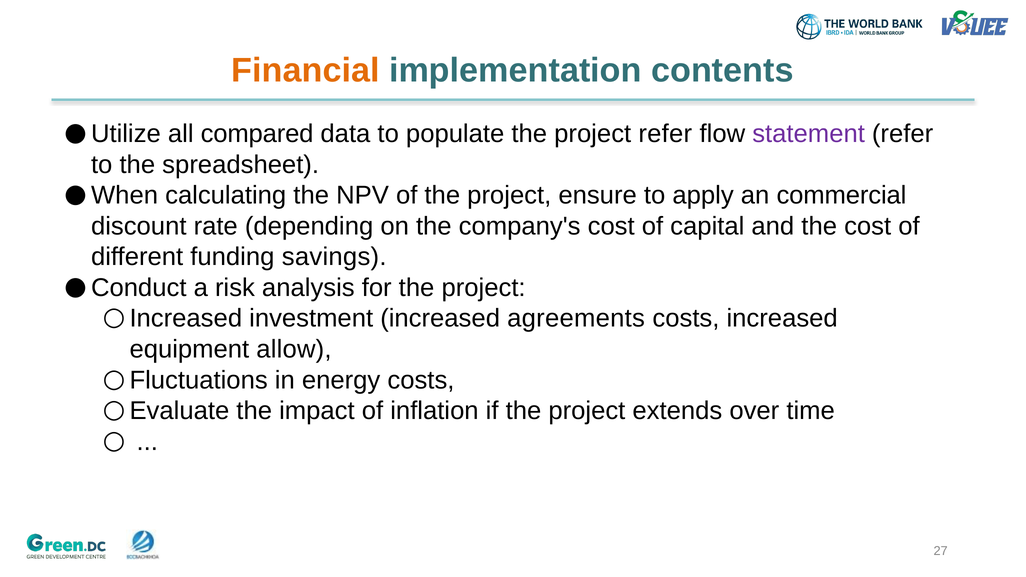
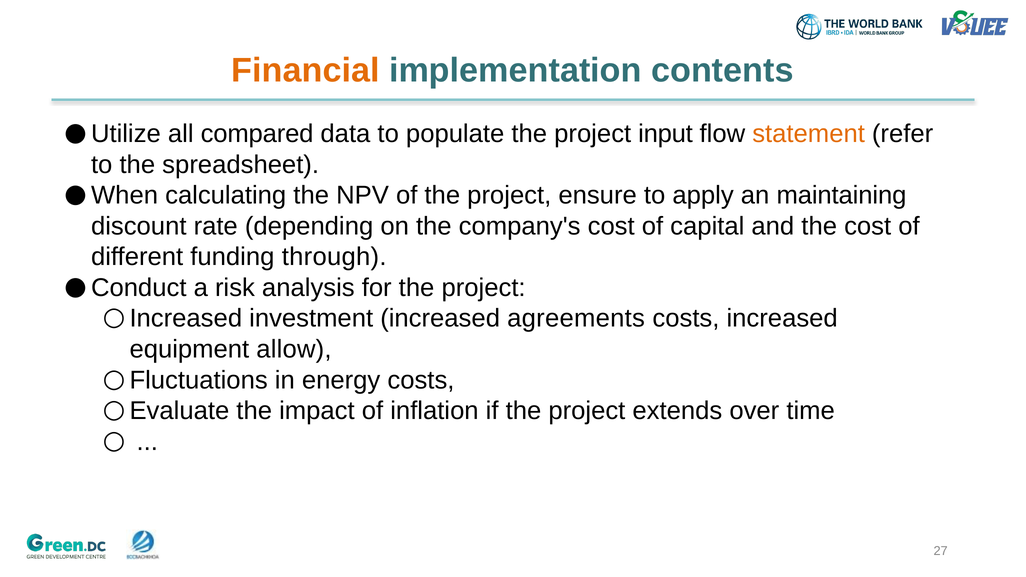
project refer: refer -> input (666, 134)
statement colour: purple -> orange (809, 134)
commercial: commercial -> maintaining (841, 195)
savings: savings -> through (334, 257)
